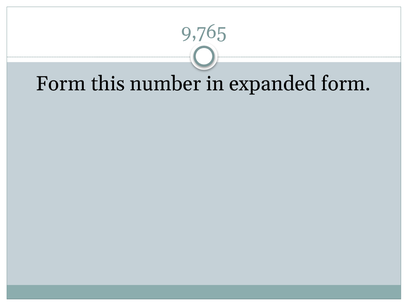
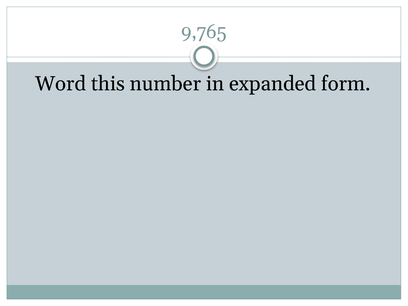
Form: Form -> Word (61, 84)
